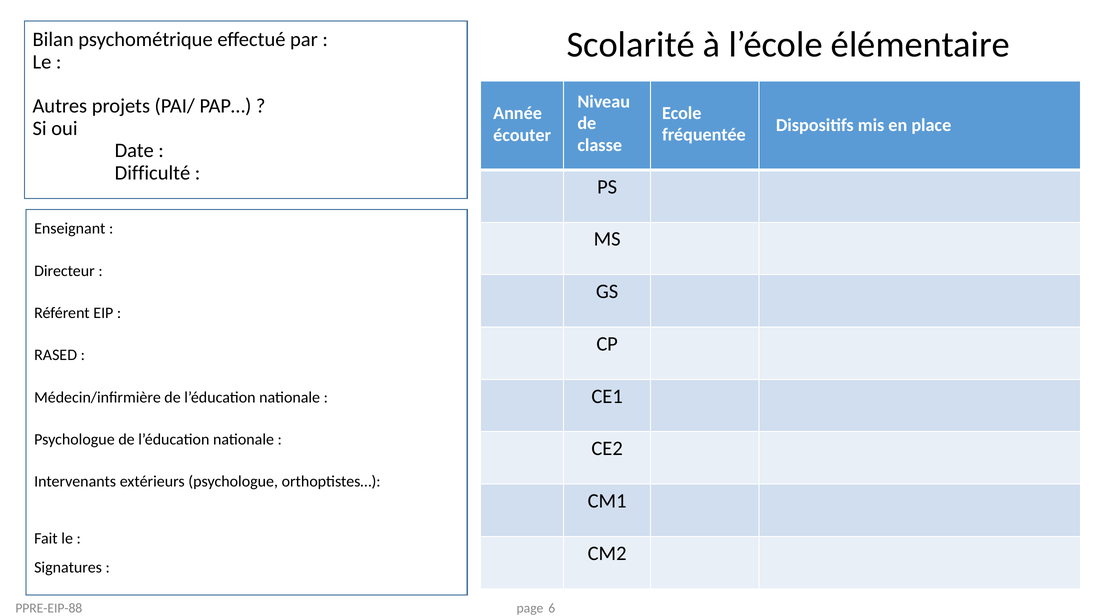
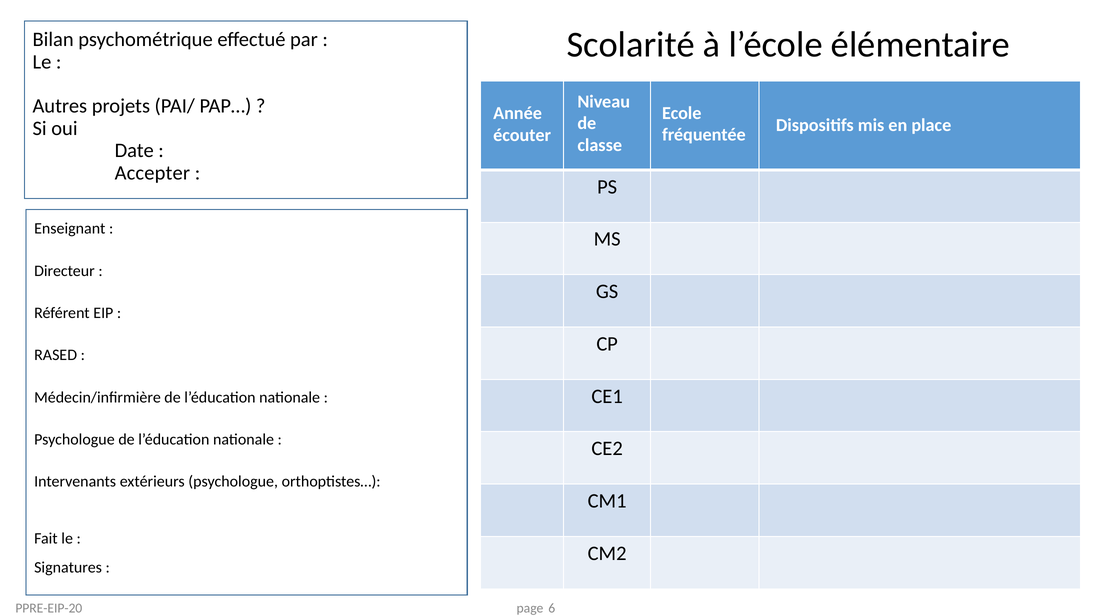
Difficulté: Difficulté -> Accepter (152, 173)
PPRE-EIP-88: PPRE-EIP-88 -> PPRE-EIP-20 (49, 608)
